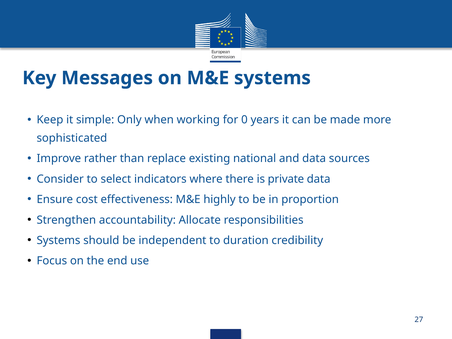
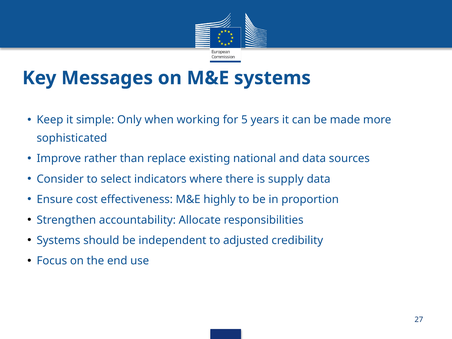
0: 0 -> 5 (244, 120)
private: private -> supply (286, 179)
duration: duration -> adjusted (246, 240)
